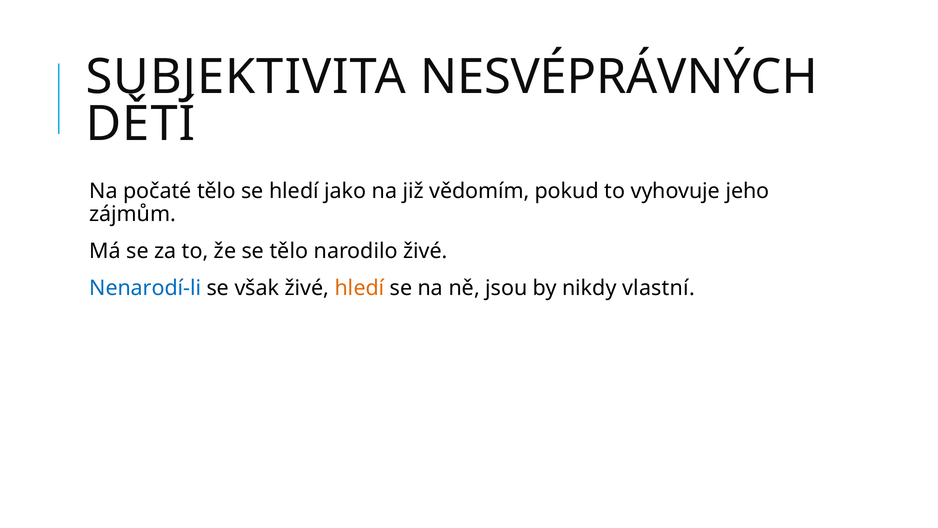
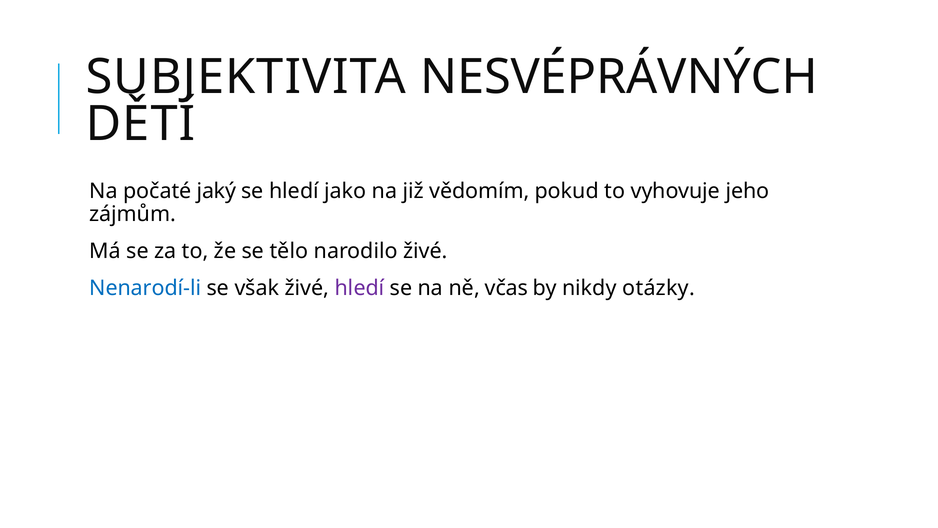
počaté tělo: tělo -> jaký (216, 191)
hledí colour: orange -> purple (360, 288)
jsou: jsou -> včas (506, 288)
vlastní: vlastní -> otázky (659, 288)
